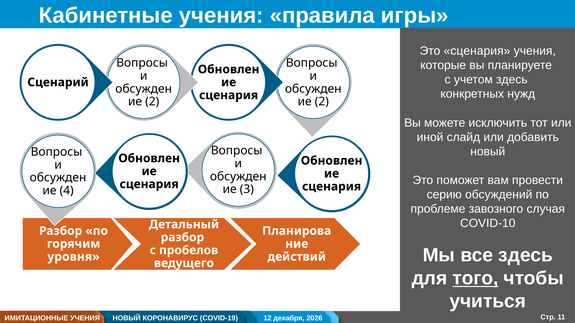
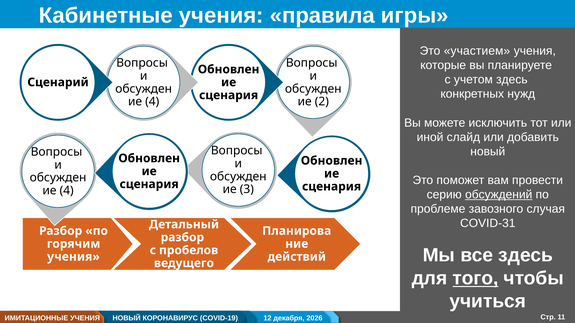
Это сценария: сценария -> участием (477, 51)
2: 2 -> 4 (152, 102)
обсуждений underline: none -> present (499, 195)
COVID-10: COVID-10 -> COVID-31 (488, 224)
уровня: уровня -> учения (74, 257)
